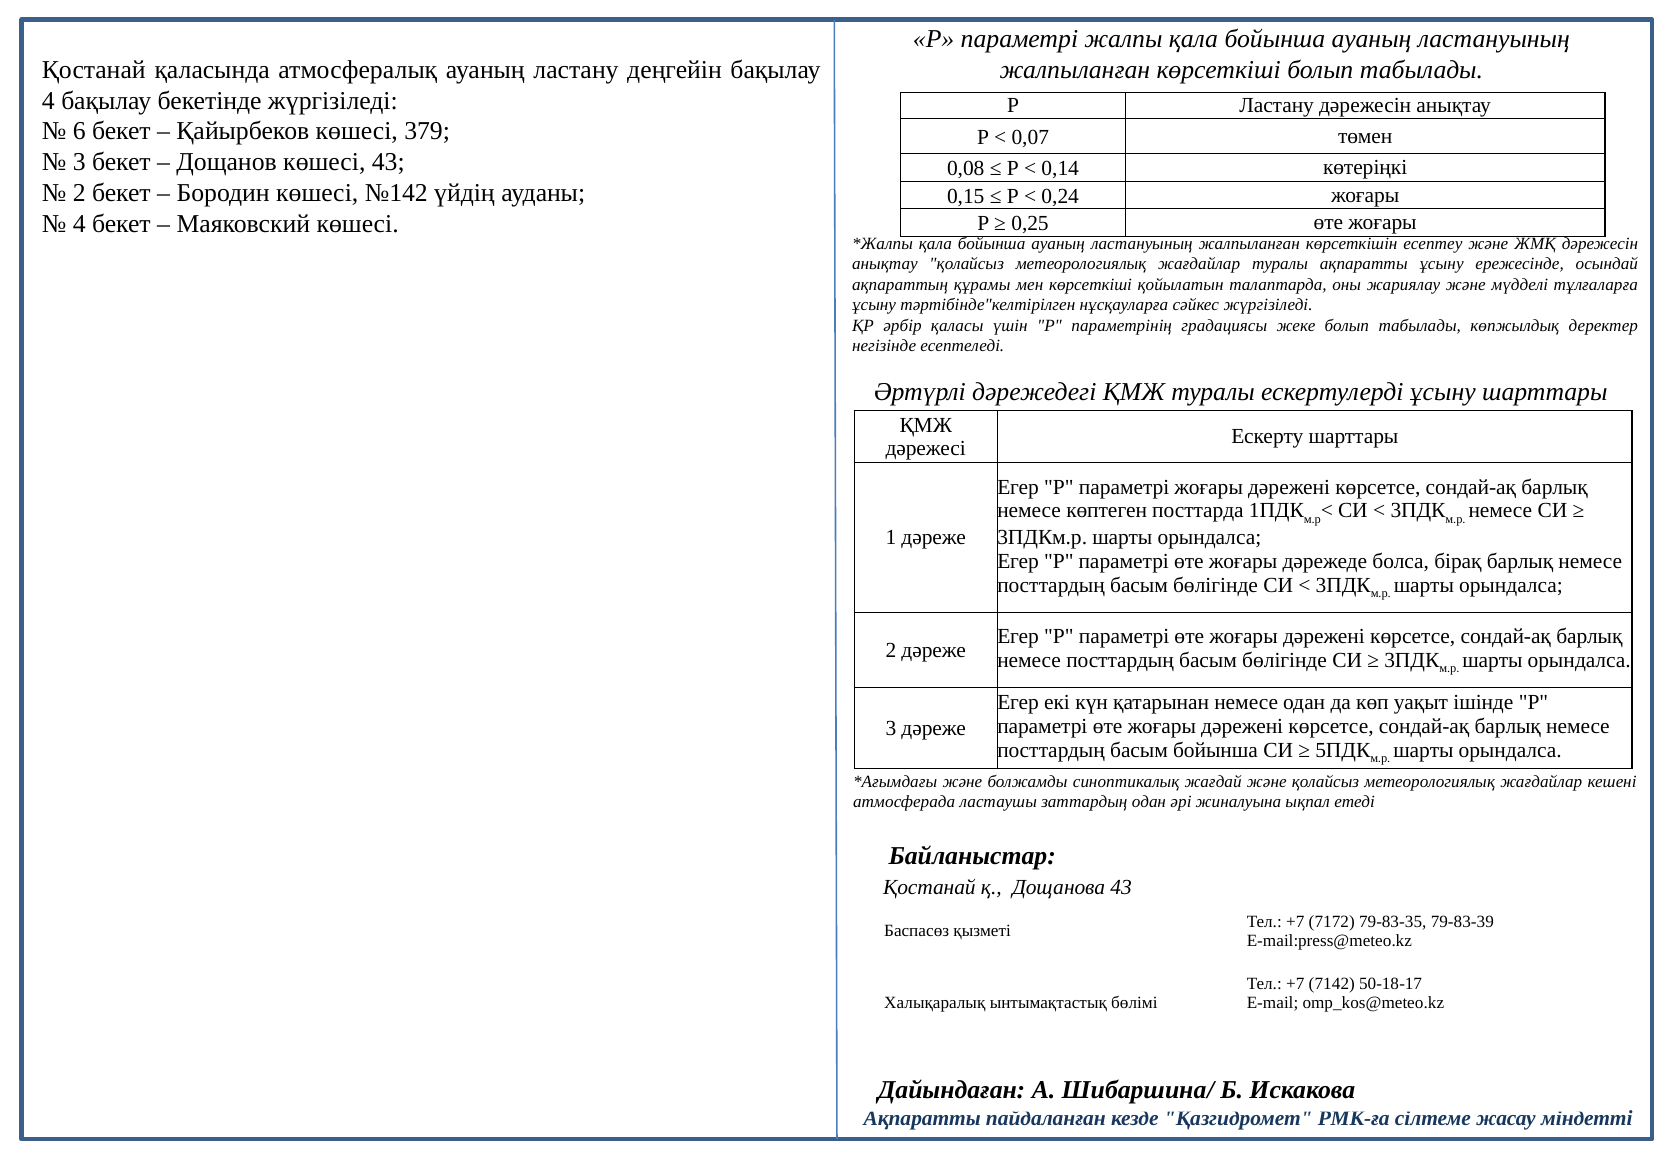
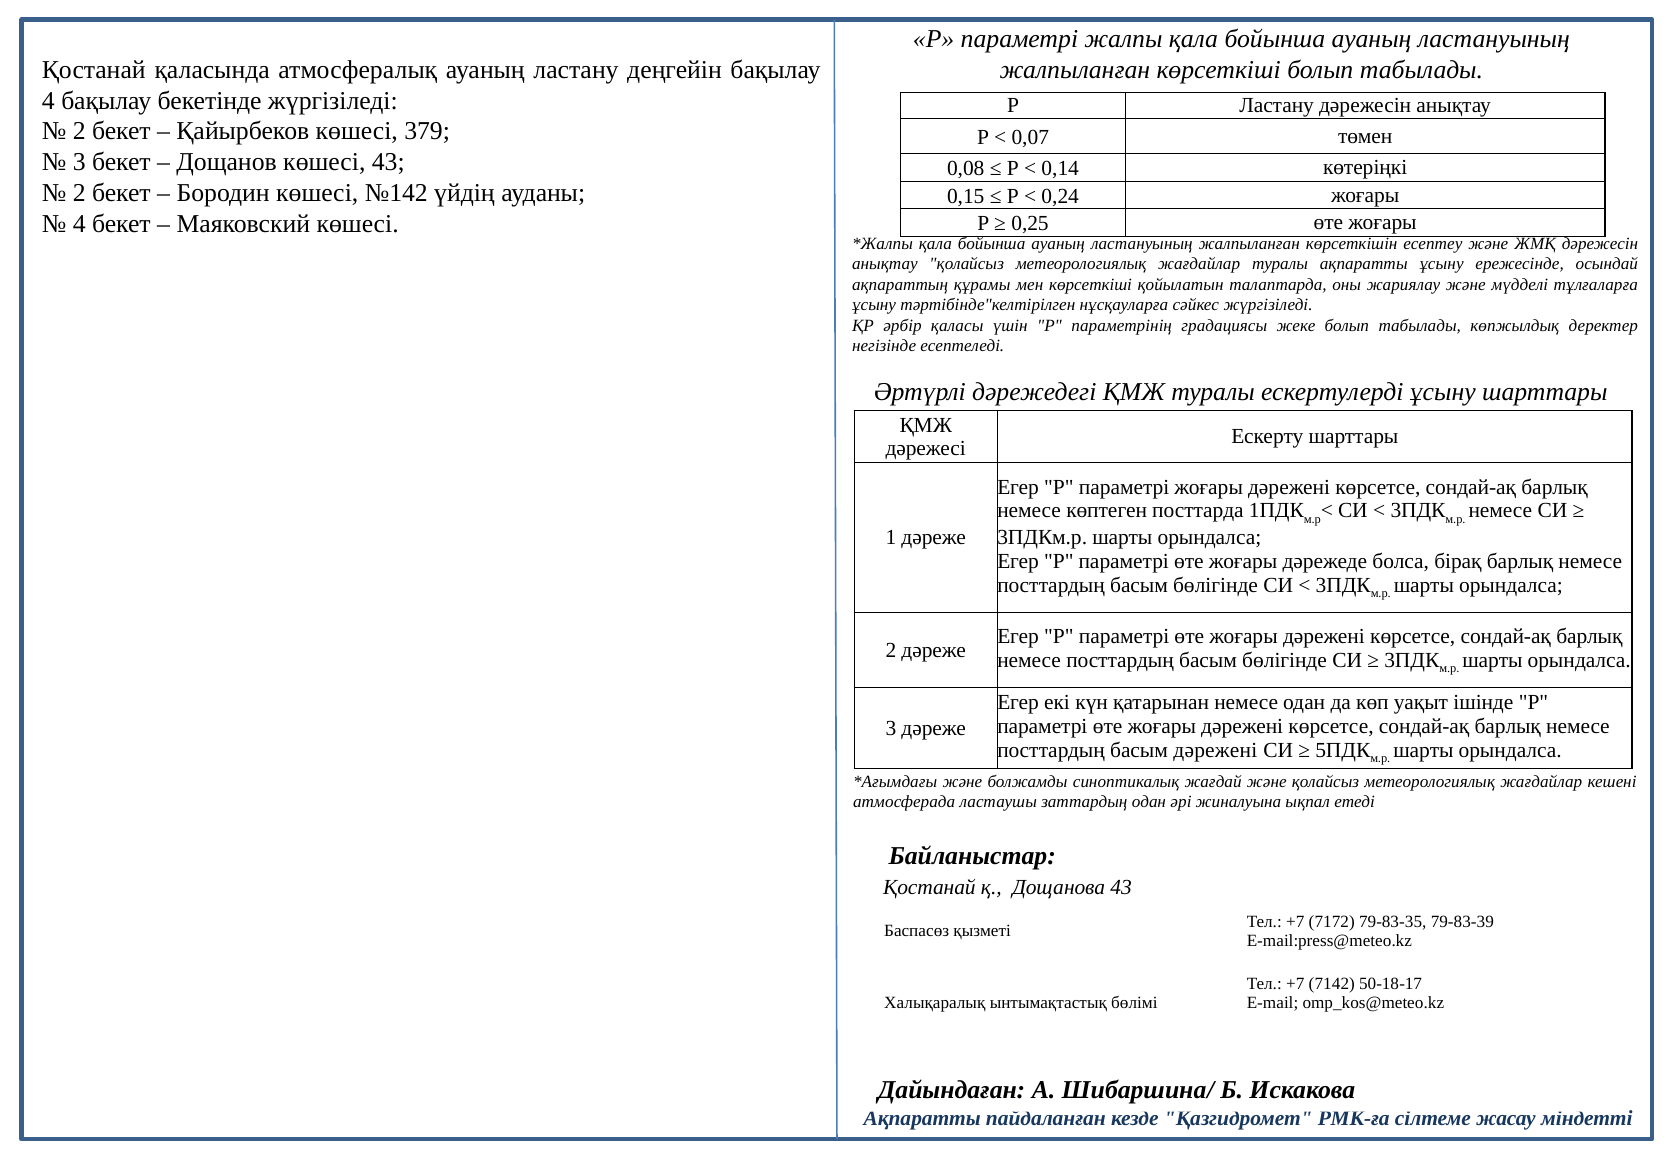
6: 6 -> 2 (79, 131)
басым бойынша: бойынша -> дәрежені (1215, 750)
